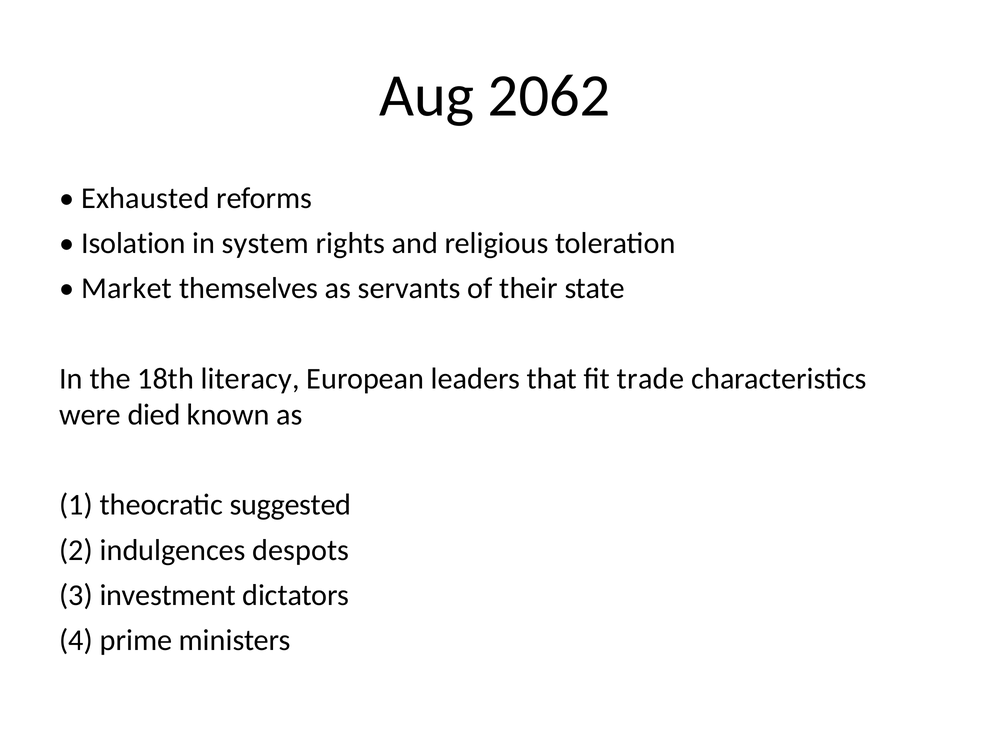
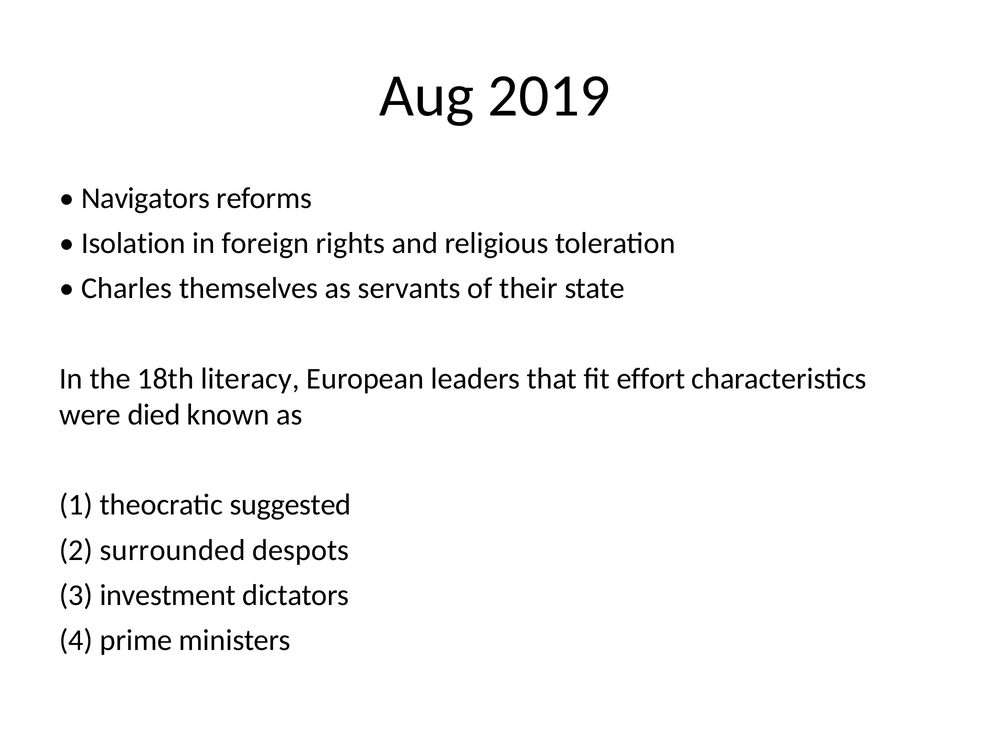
2062: 2062 -> 2019 (549, 96)
Exhausted: Exhausted -> Navigators (146, 198)
system: system -> foreign (265, 244)
Market: Market -> Charles (127, 289)
trade: trade -> effort (651, 379)
indulgences: indulgences -> surrounded (173, 550)
